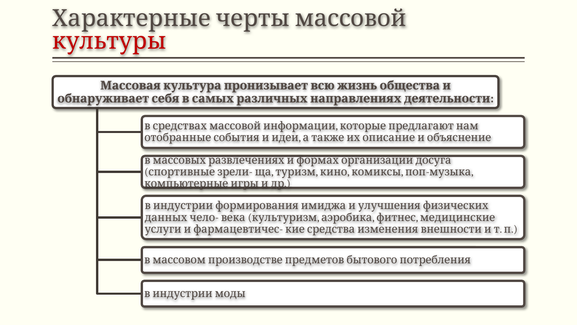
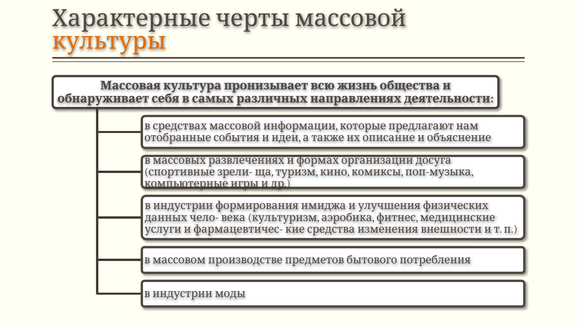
культуры colour: red -> orange (109, 41)
